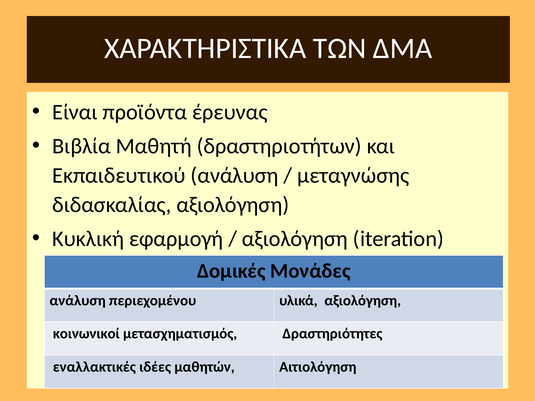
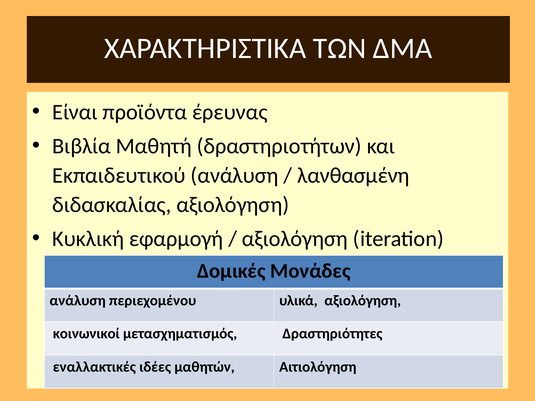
μεταγνώσης: μεταγνώσης -> λανθασμένη (353, 176)
